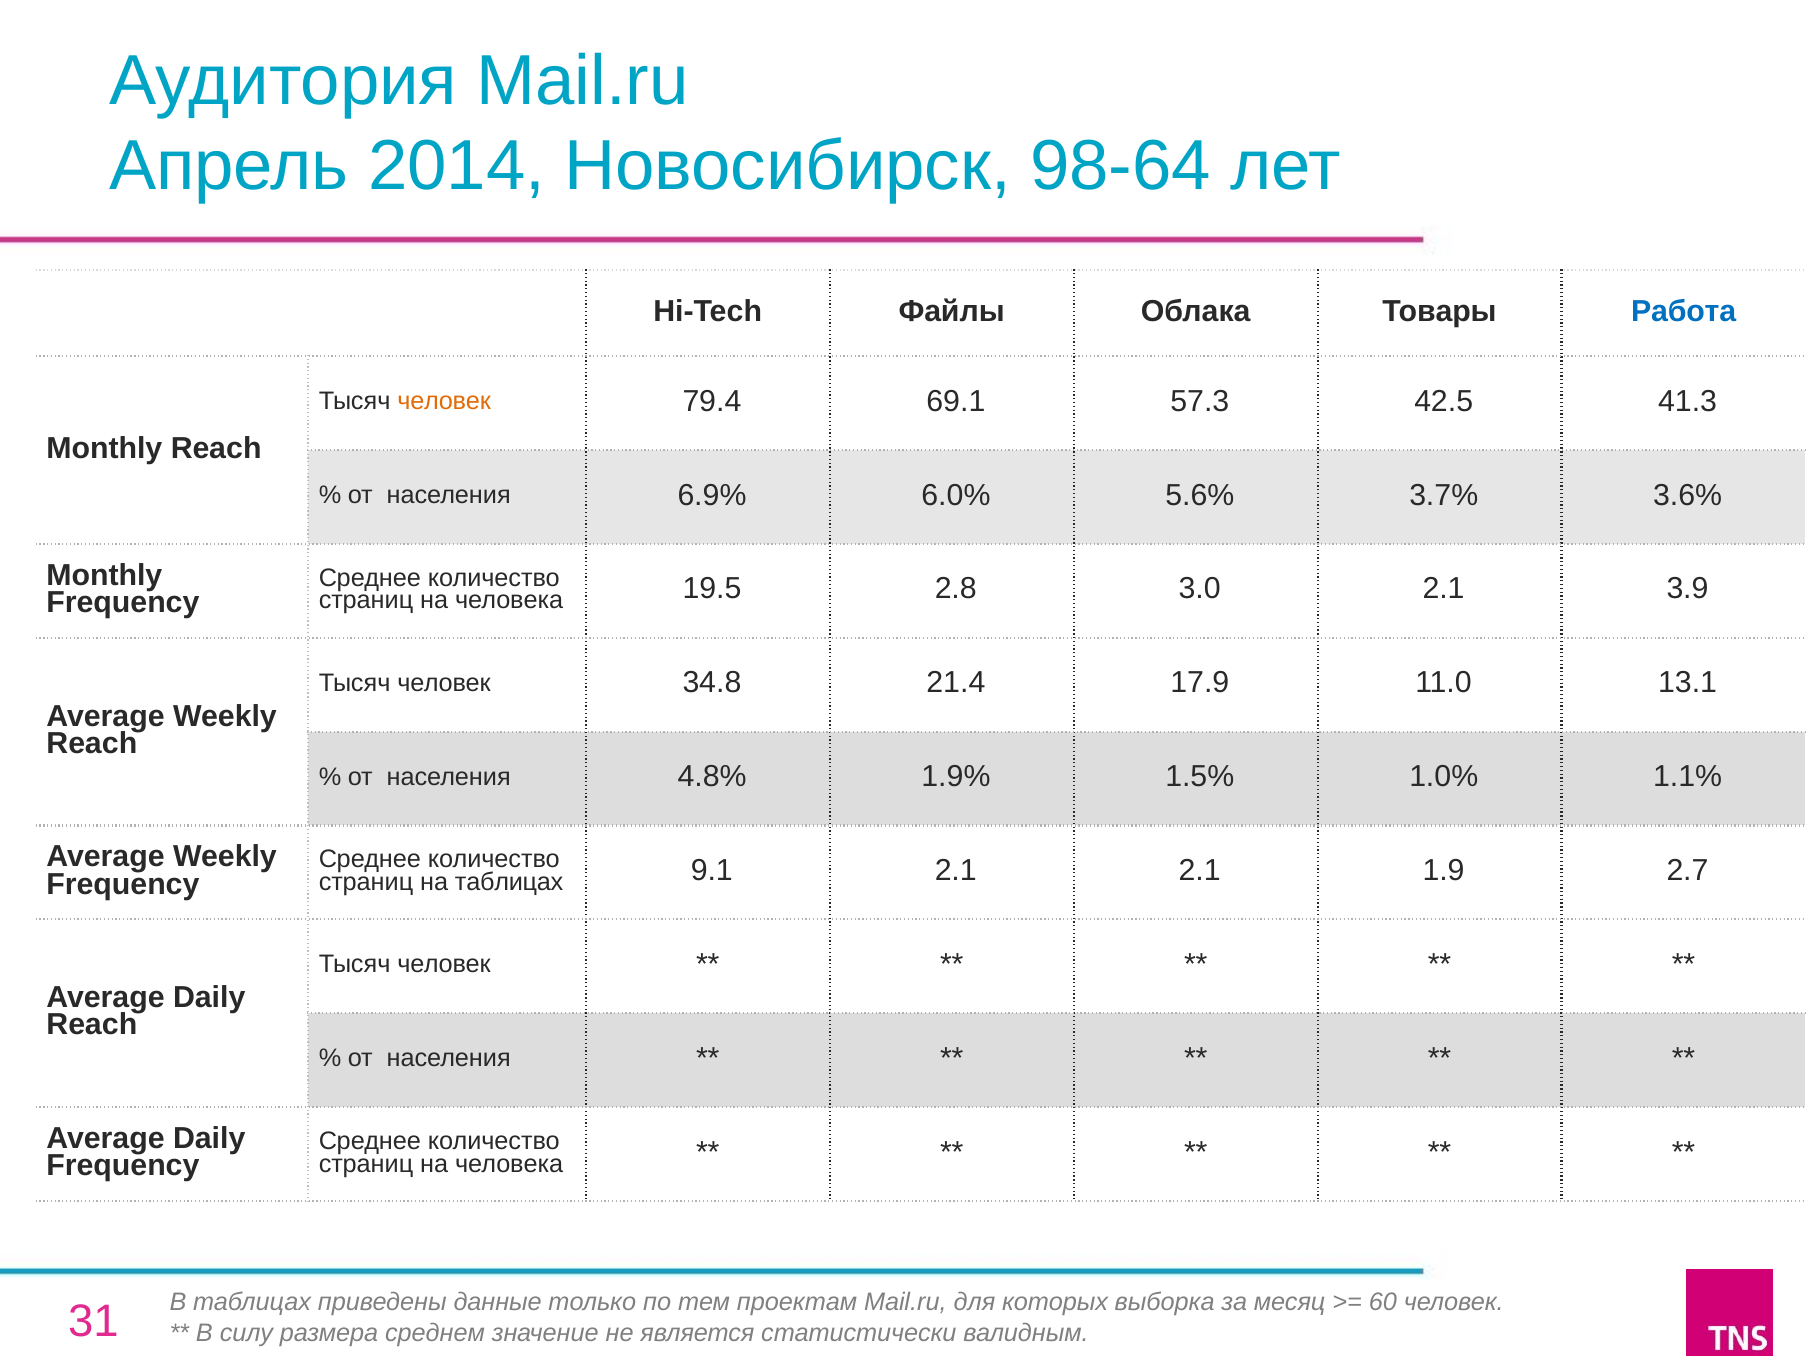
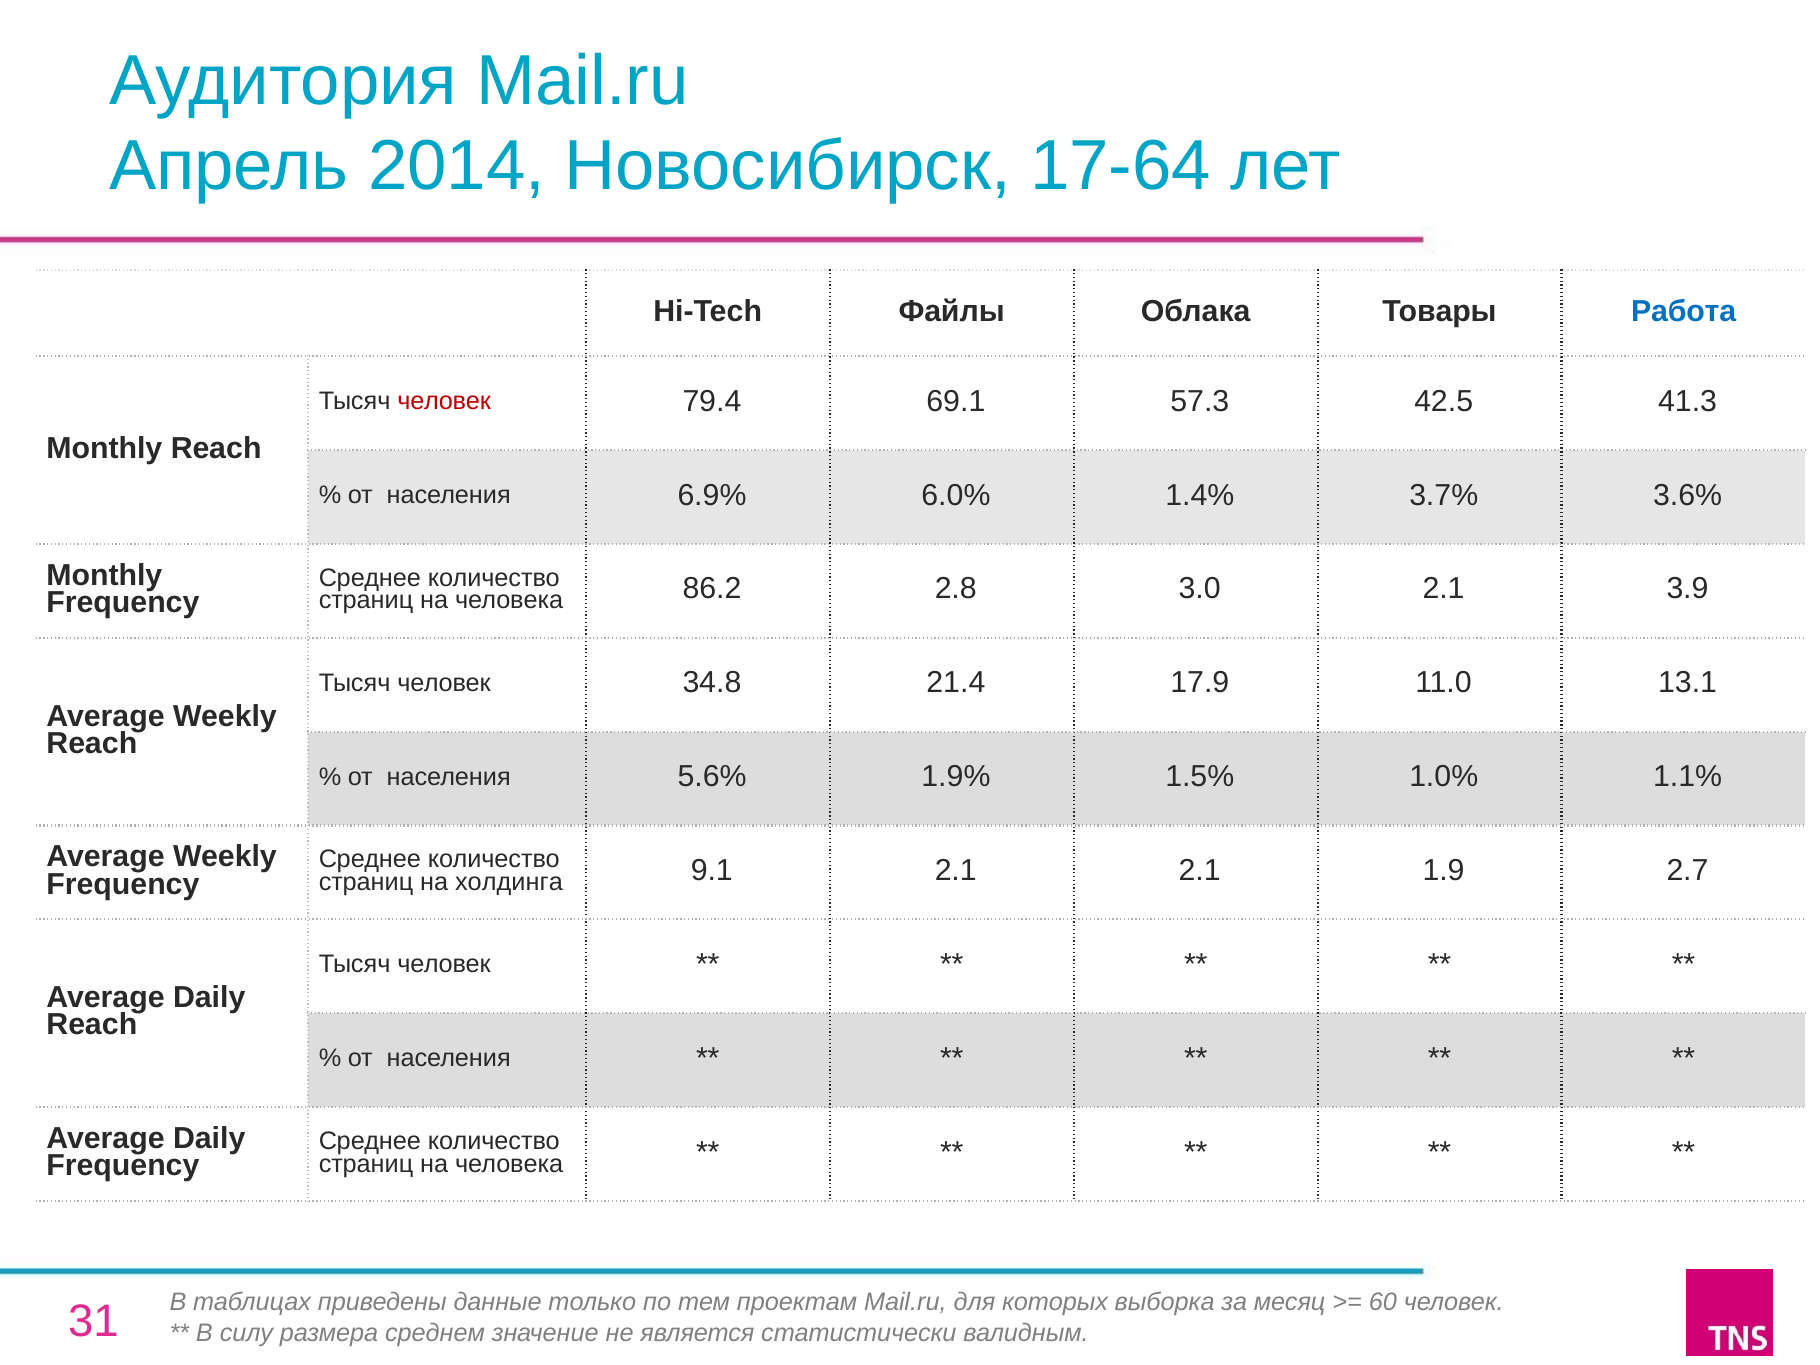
98-64: 98-64 -> 17-64 (1121, 166)
человек colour: orange -> red (444, 401)
5.6%: 5.6% -> 1.4% (1200, 495)
19.5: 19.5 -> 86.2 (712, 589)
4.8%: 4.8% -> 5.6% (712, 777)
на таблицах: таблицах -> холдинга (509, 882)
